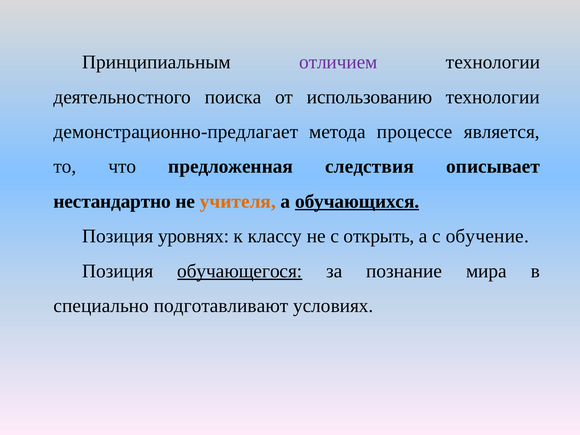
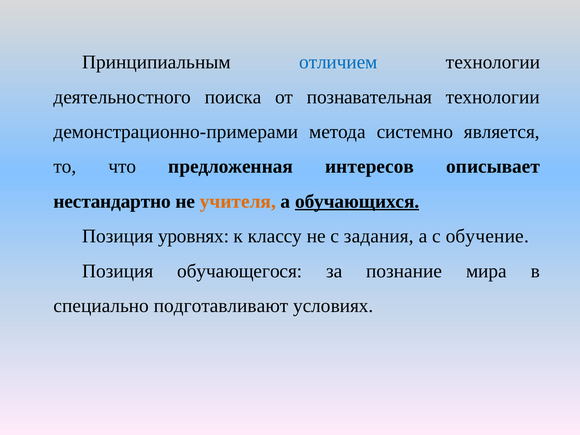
отличием colour: purple -> blue (338, 62)
использованию: использованию -> познавательная (370, 97)
демонстрационно-предлагает: демонстрационно-предлагает -> демонстрационно-примерами (176, 132)
процессе: процессе -> системно (415, 132)
следствия: следствия -> интересов (370, 167)
открыть: открыть -> задания (379, 236)
обучающегося underline: present -> none (240, 271)
